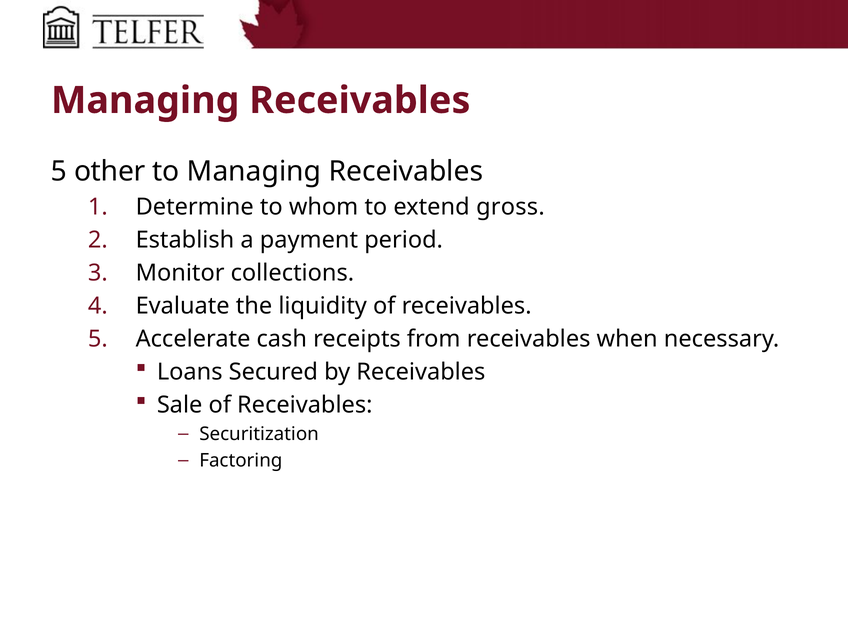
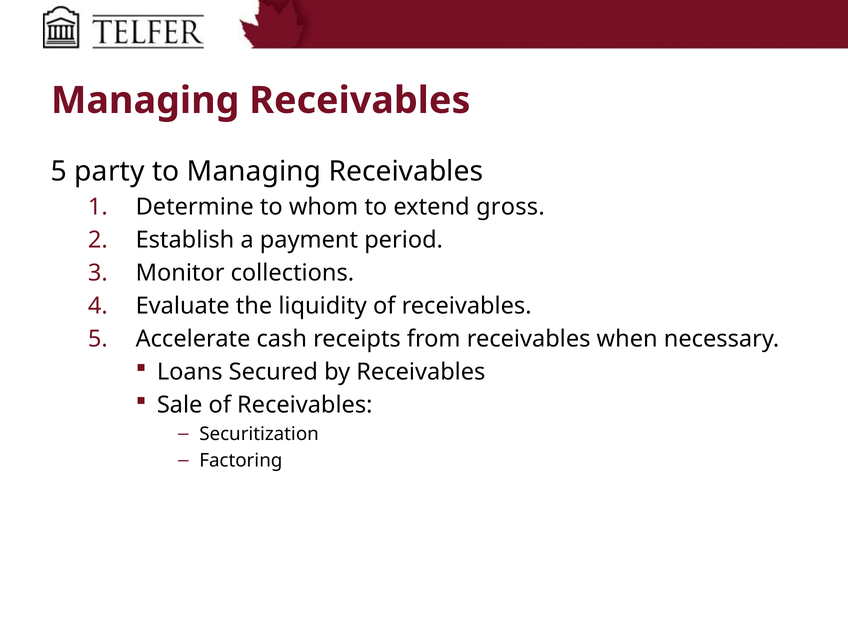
other: other -> party (110, 172)
